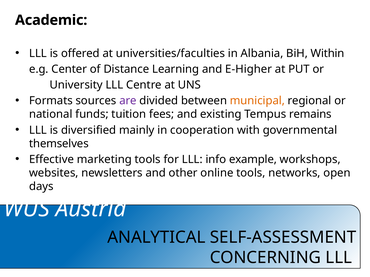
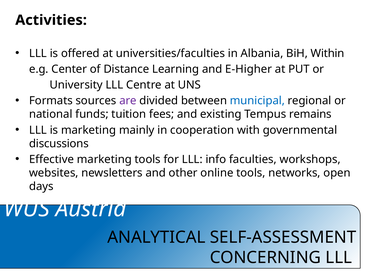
Academic: Academic -> Activities (51, 20)
municipal colour: orange -> blue (257, 101)
is diversified: diversified -> marketing (89, 130)
themselves: themselves -> discussions (59, 144)
example: example -> faculties (253, 160)
